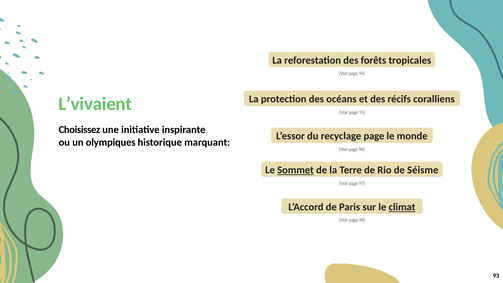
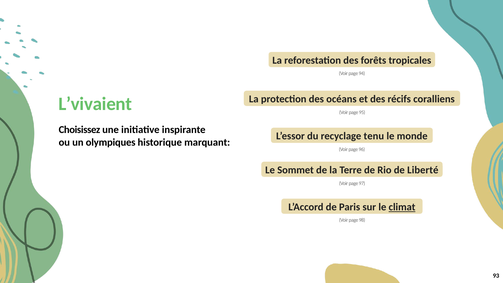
recyclage page: page -> tenu (374, 136)
Sommet underline: present -> none (296, 170)
Séisme: Séisme -> Liberté (423, 170)
